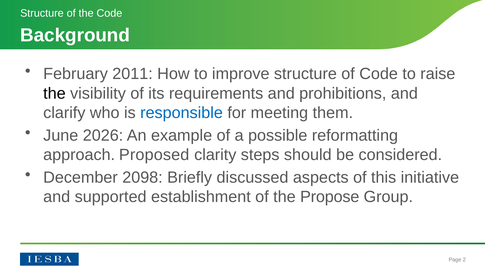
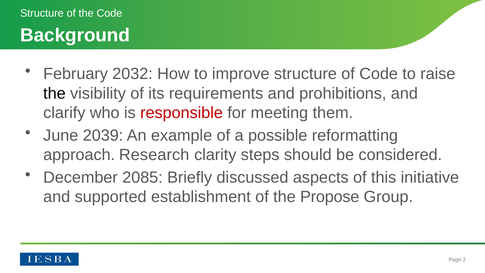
2011: 2011 -> 2032 (133, 74)
responsible colour: blue -> red (182, 113)
2026: 2026 -> 2039 (103, 135)
Proposed: Proposed -> Research (154, 155)
2098: 2098 -> 2085 (142, 177)
